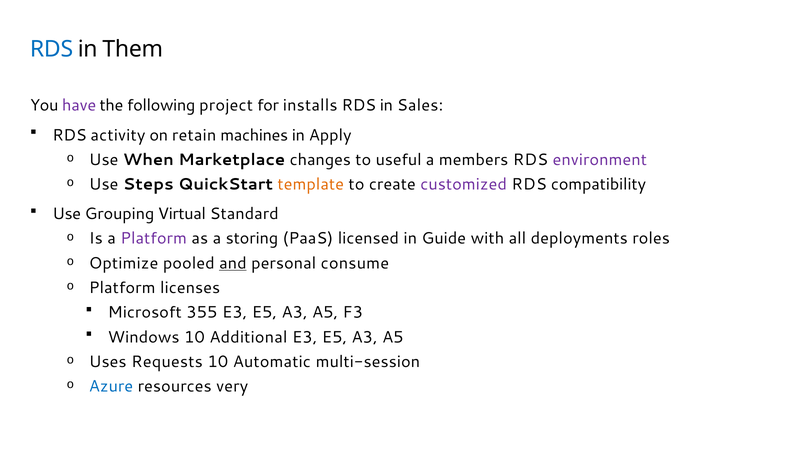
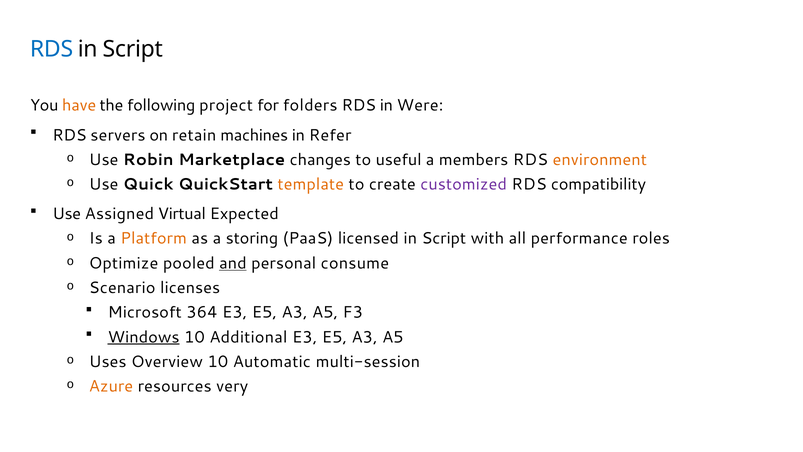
Them: Them -> Script (133, 49)
have colour: purple -> orange (79, 105)
installs: installs -> folders (310, 105)
Sales: Sales -> Were (420, 105)
activity: activity -> servers (118, 135)
Apply: Apply -> Refer (330, 135)
When: When -> Robin (148, 160)
environment colour: purple -> orange (600, 160)
Steps: Steps -> Quick (148, 184)
Grouping: Grouping -> Assigned (119, 214)
Standard: Standard -> Expected (244, 214)
Platform colour: purple -> orange (154, 238)
Guide: Guide -> Script (444, 238)
deployments: deployments -> performance (579, 238)
Platform: Platform -> Scenario (122, 288)
355: 355 -> 364 (202, 312)
Windows underline: none -> present (144, 337)
Requests: Requests -> Overview (167, 361)
Azure colour: blue -> orange (111, 386)
